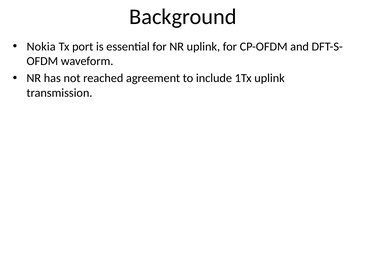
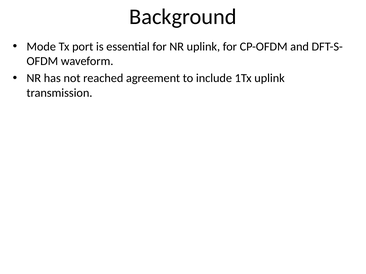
Nokia: Nokia -> Mode (41, 47)
